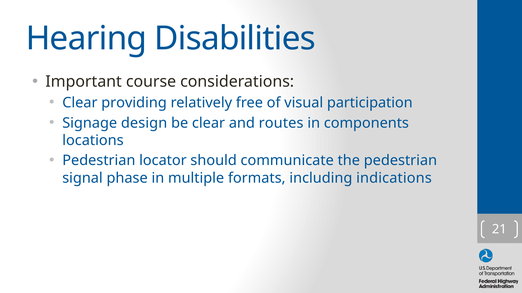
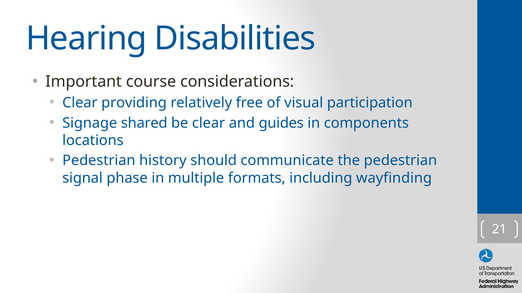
design: design -> shared (144, 123)
routes: routes -> guides (281, 123)
locator: locator -> history (163, 161)
indications: indications -> wayfinding (394, 178)
